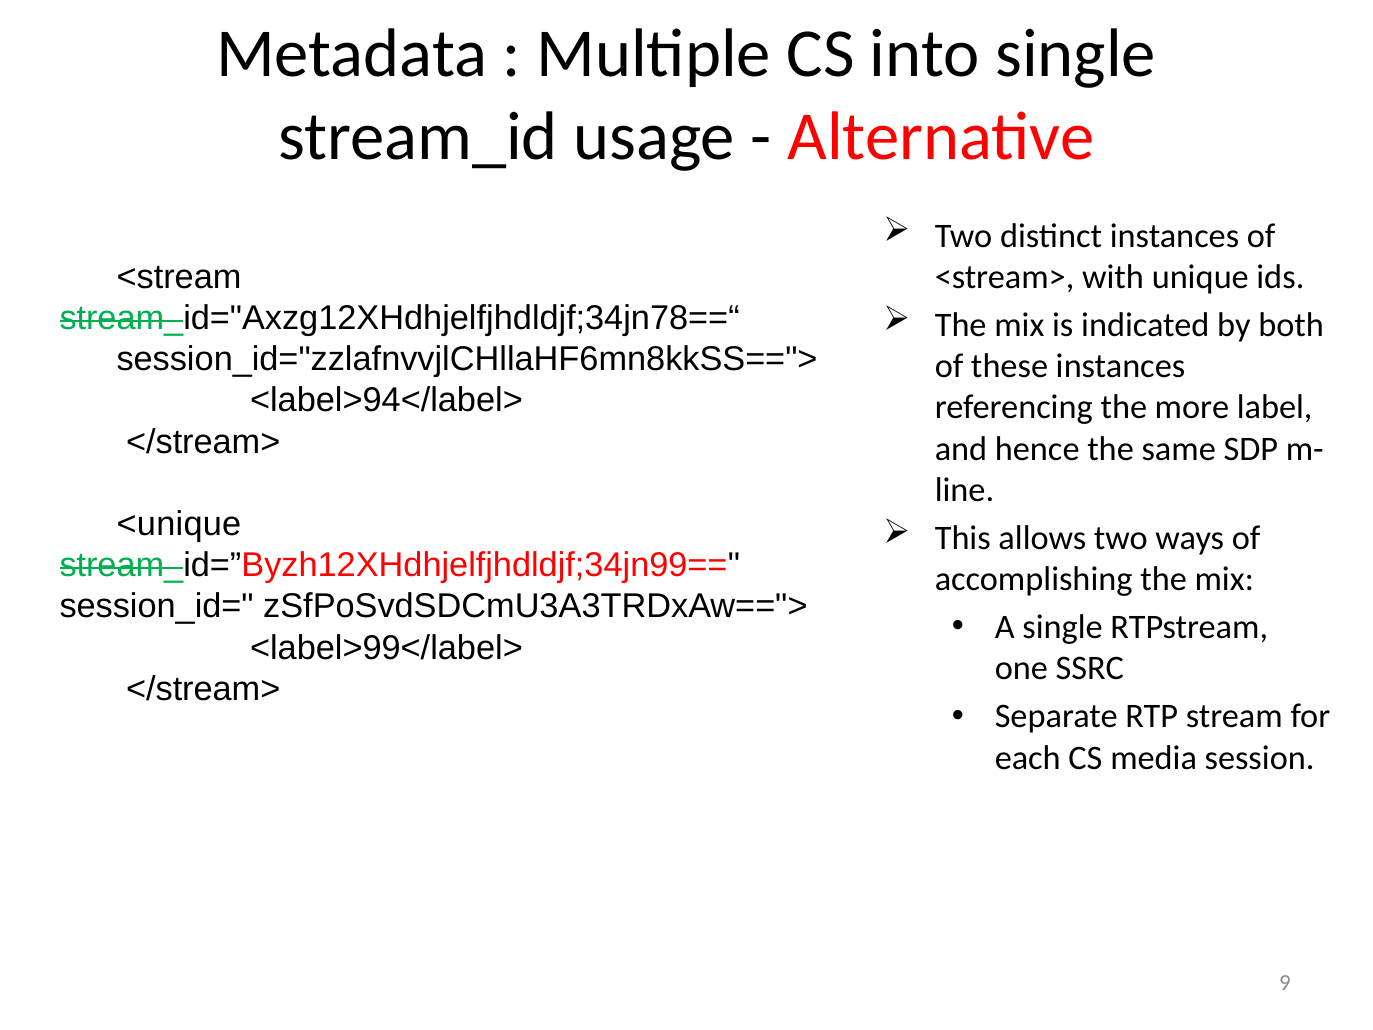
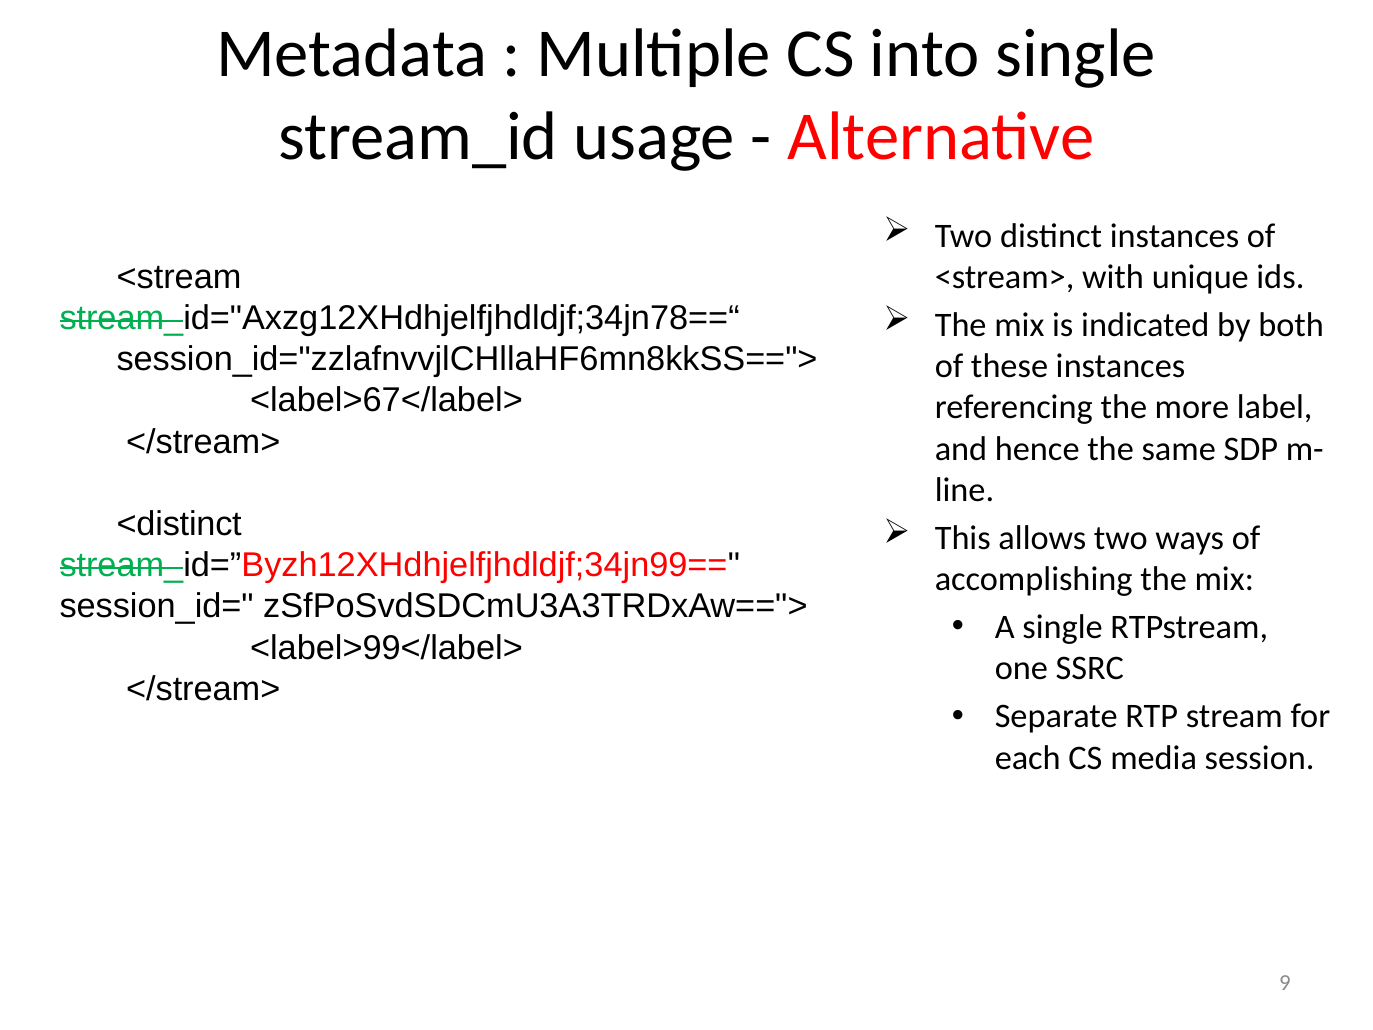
<label>94</label>: <label>94</label> -> <label>67</label> (386, 401)
<unique: <unique -> <distinct (179, 524)
